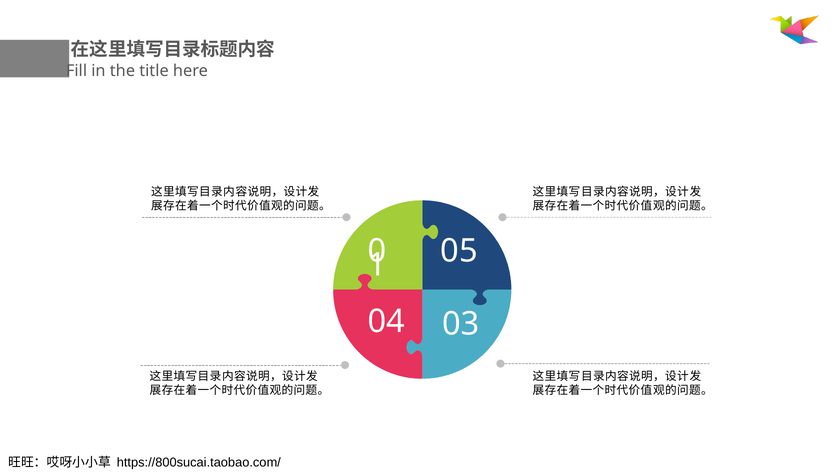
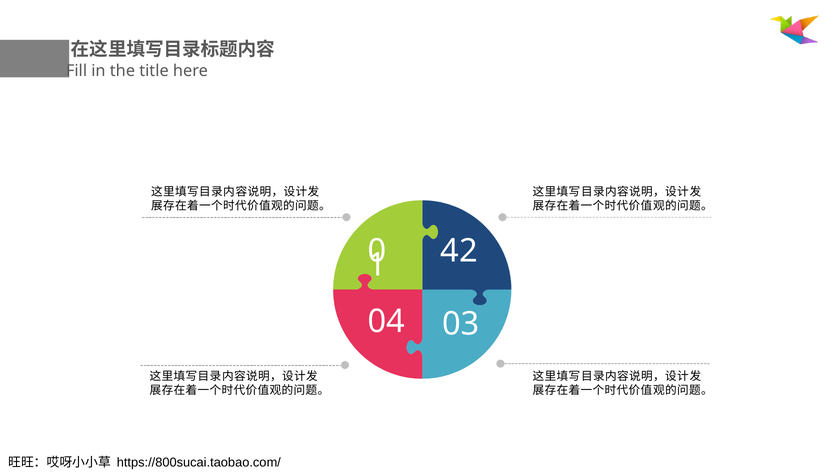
05: 05 -> 42 (459, 251)
